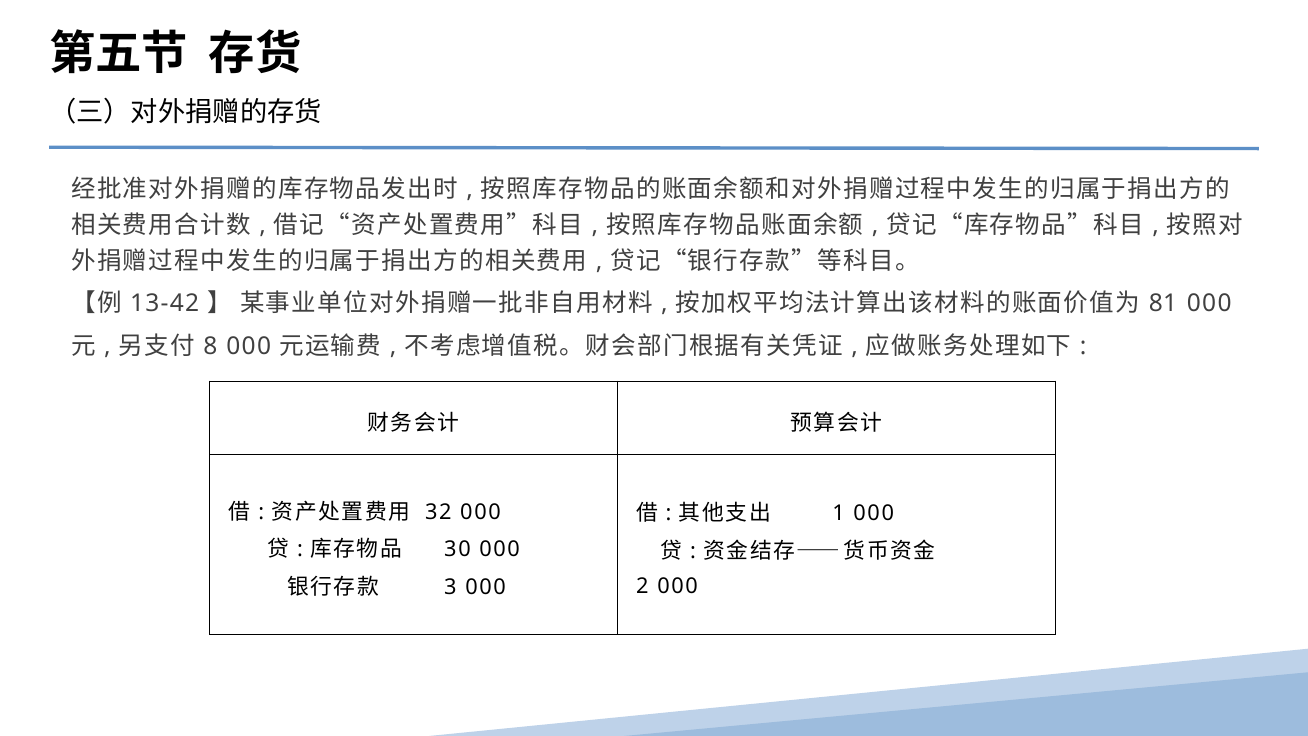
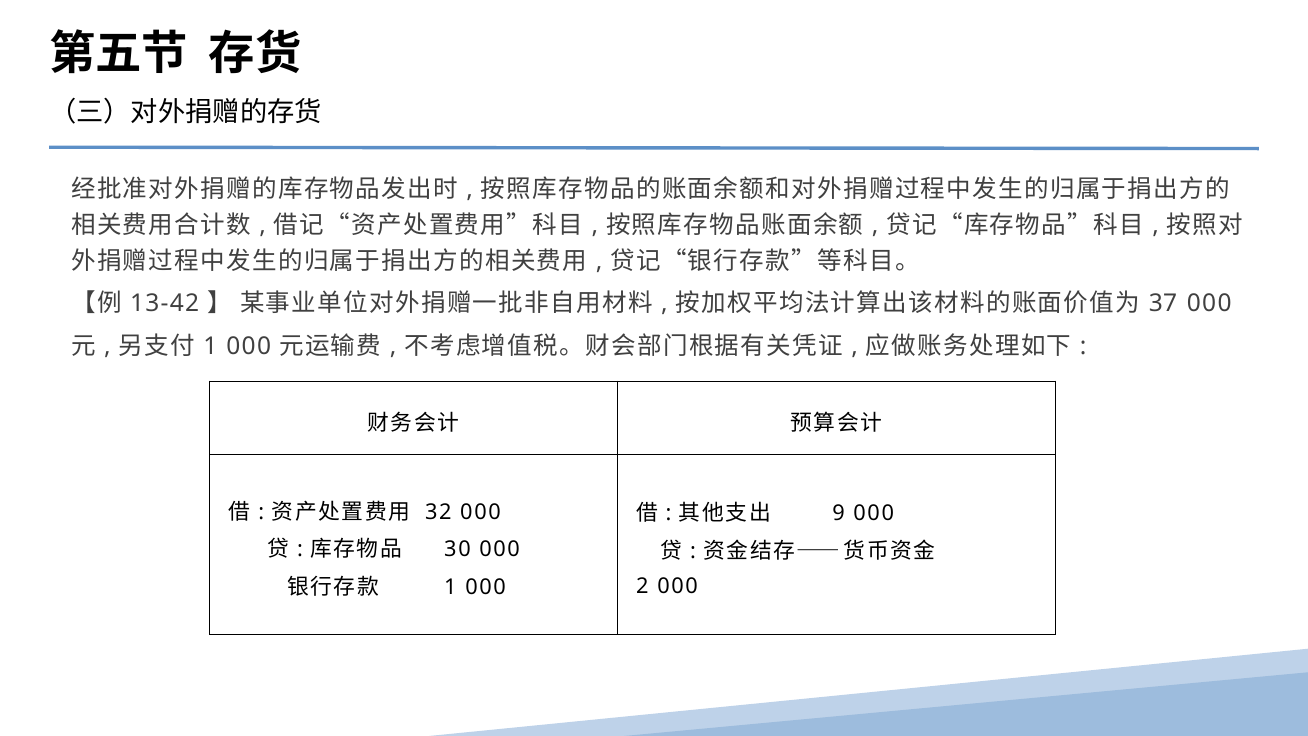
81: 81 -> 37 (1163, 304)
8: 8 -> 1 (210, 346)
1: 1 -> 9 (839, 513)
3: 3 -> 1 (450, 587)
